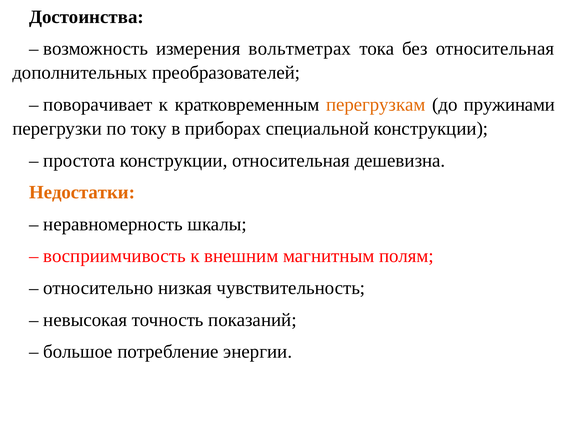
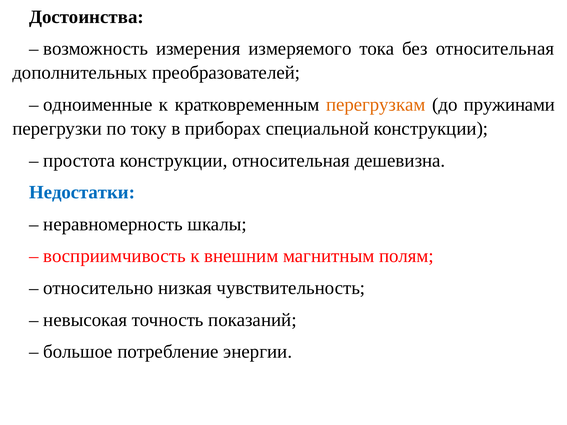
вольтметрах: вольтметрах -> измеряемого (300, 49)
поворачивает: поворачивает -> одноименные (98, 105)
Недостатки colour: orange -> blue (82, 192)
